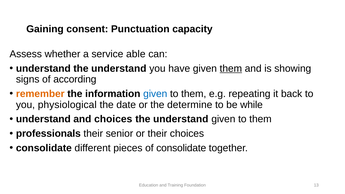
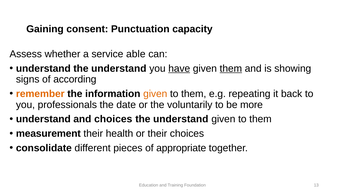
have underline: none -> present (179, 69)
given colour: blue -> orange (155, 94)
physiological: physiological -> professionals (67, 105)
determine: determine -> voluntarily (190, 105)
while: while -> more (251, 105)
professionals: professionals -> measurement (48, 134)
senior: senior -> health (119, 134)
of consolidate: consolidate -> appropriate (181, 148)
